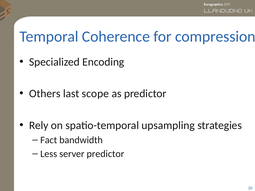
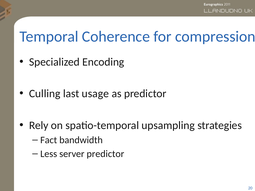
Others: Others -> Culling (45, 94)
scope: scope -> usage (95, 94)
